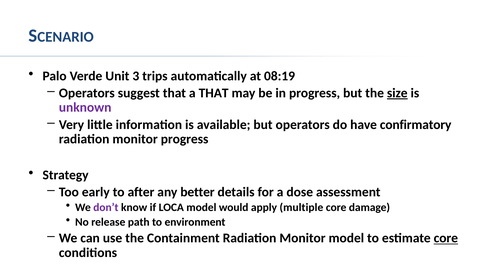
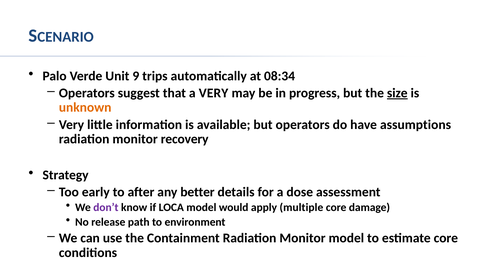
3: 3 -> 9 (136, 76)
08:19: 08:19 -> 08:34 (280, 76)
a THAT: THAT -> VERY (214, 93)
unknown colour: purple -> orange (85, 108)
confirmatory: confirmatory -> assumptions (416, 125)
monitor progress: progress -> recovery (185, 139)
core underline: present -> none (446, 239)
